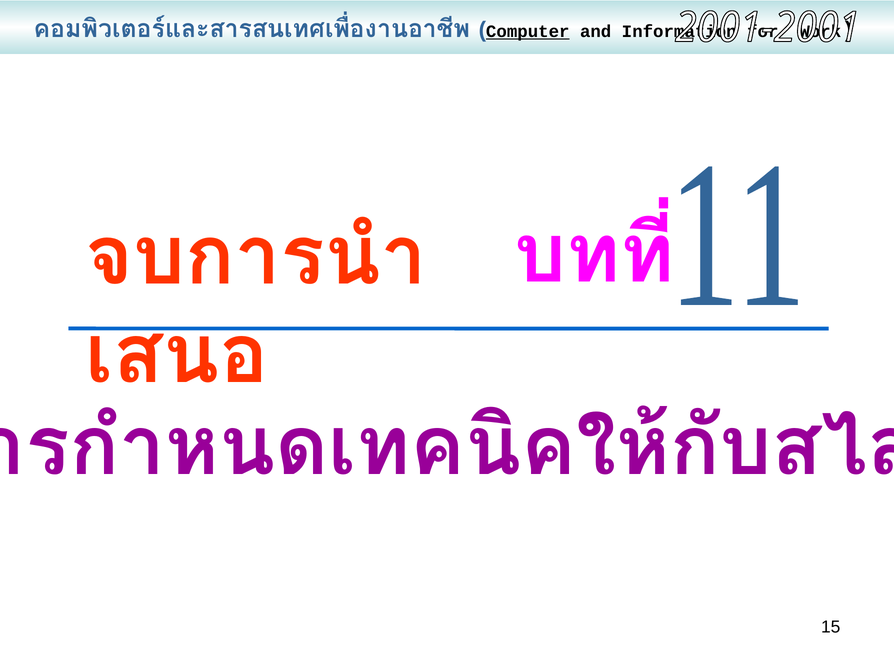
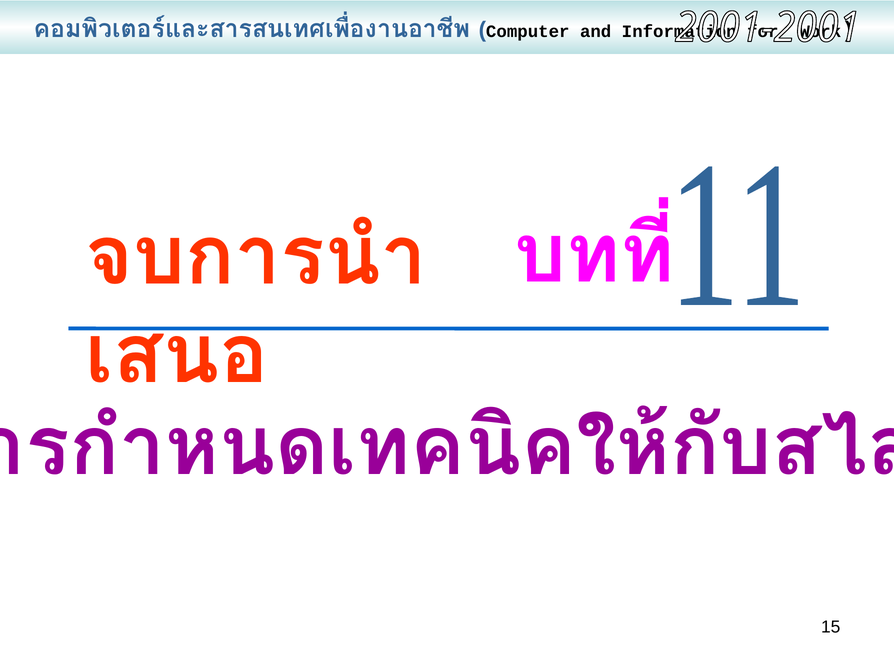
Computer underline: present -> none (528, 31)
